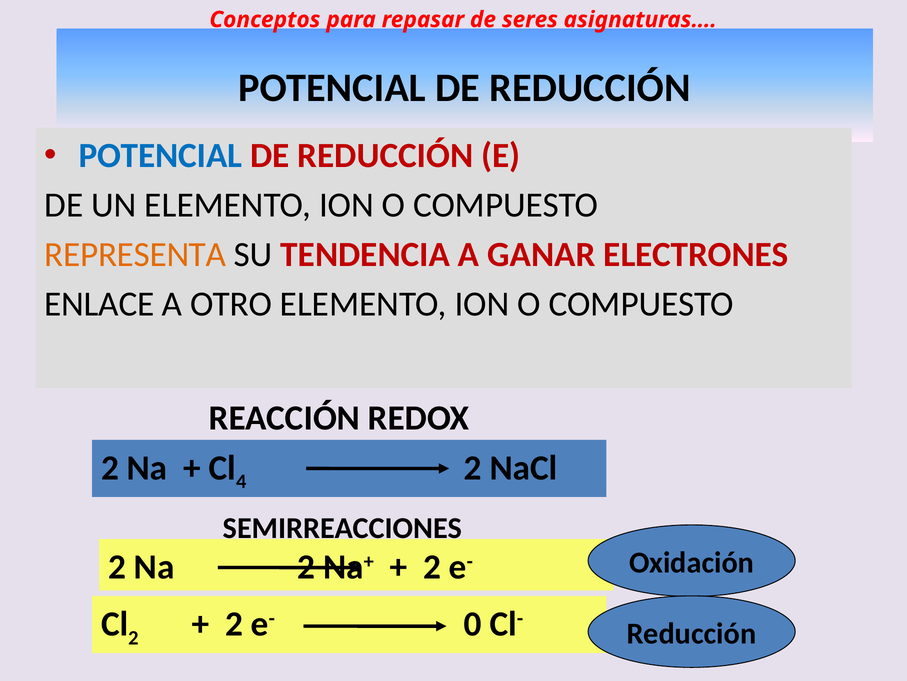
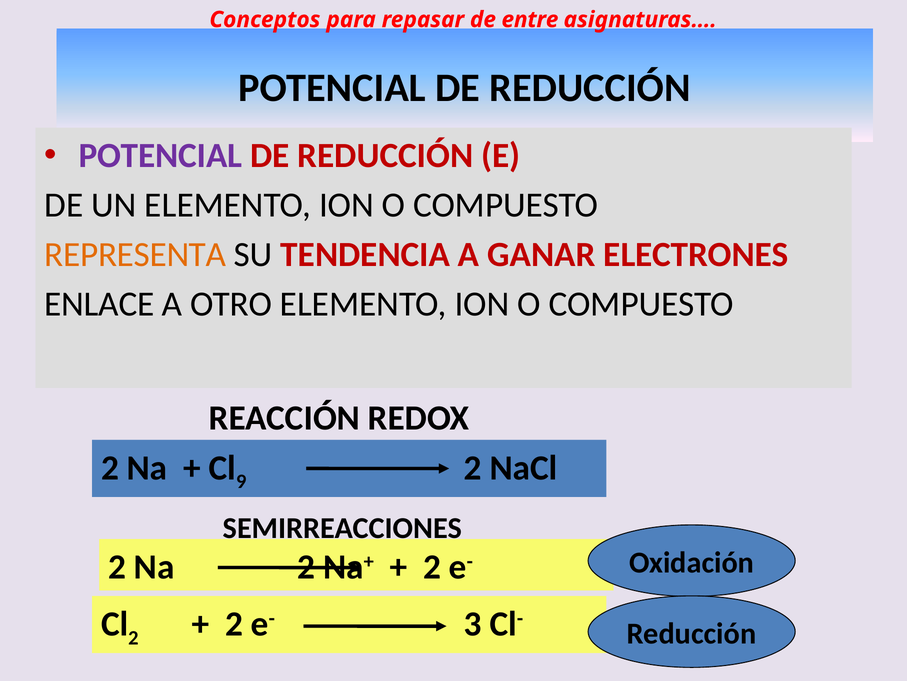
seres: seres -> entre (530, 20)
POTENCIAL colour: blue -> purple (160, 156)
4: 4 -> 9 (241, 481)
0: 0 -> 3 (473, 623)
